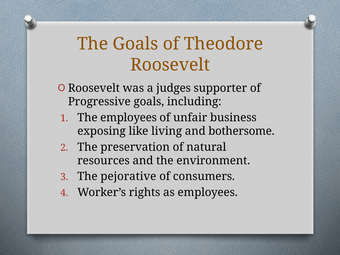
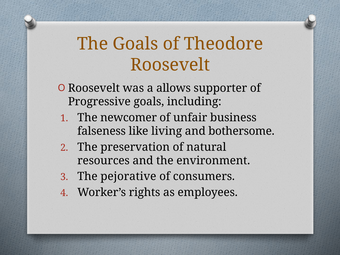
judges: judges -> allows (174, 88)
The employees: employees -> newcomer (129, 118)
exposing: exposing -> falseness (102, 131)
